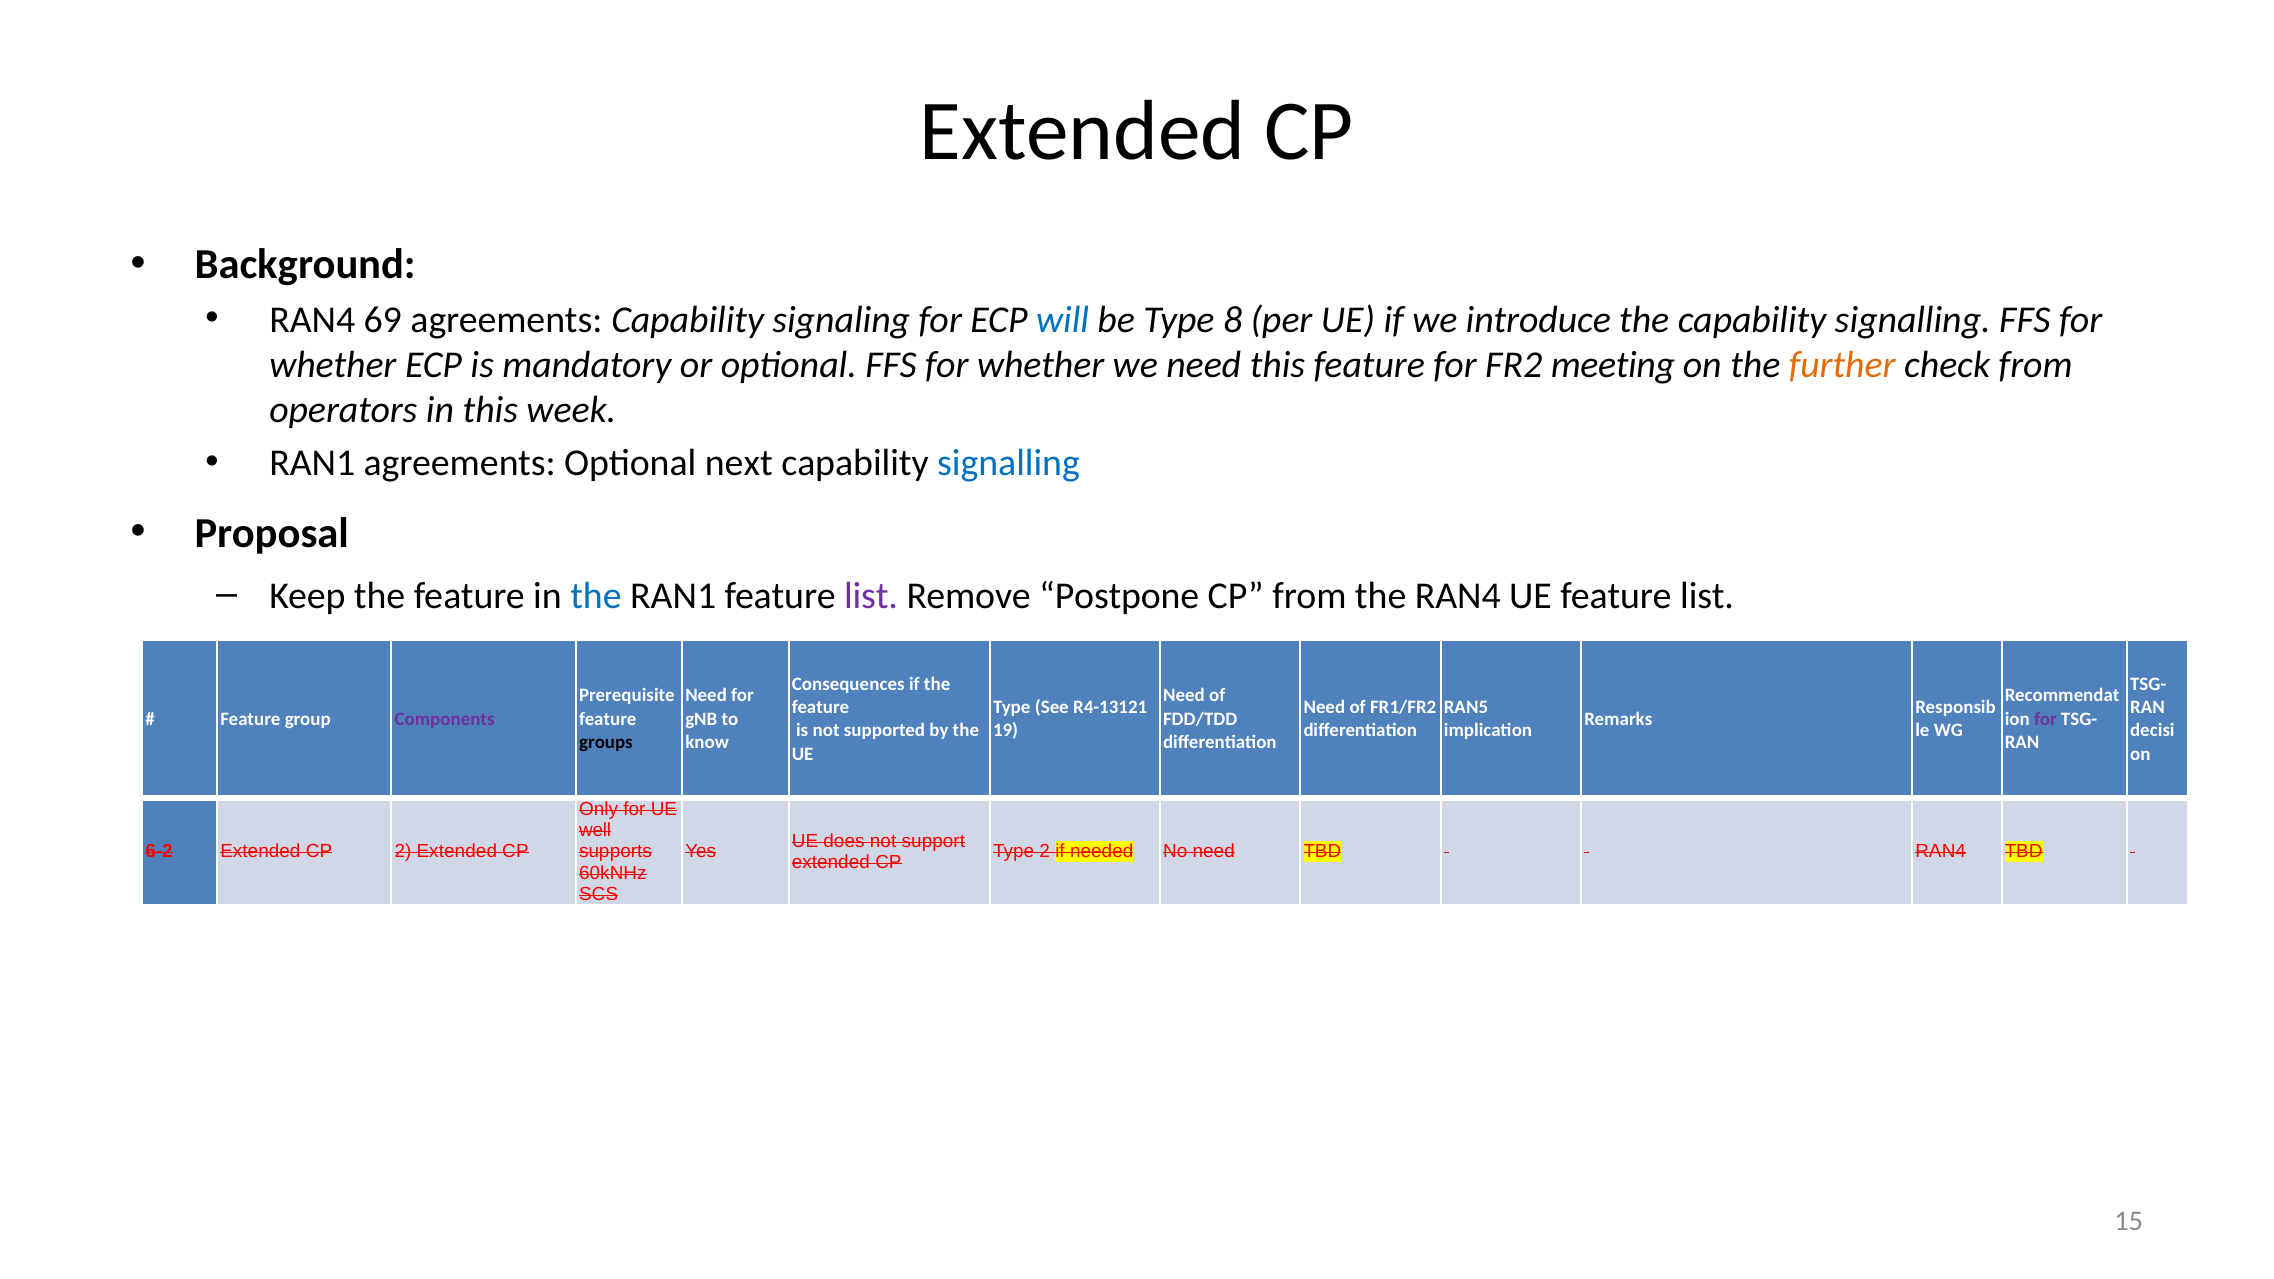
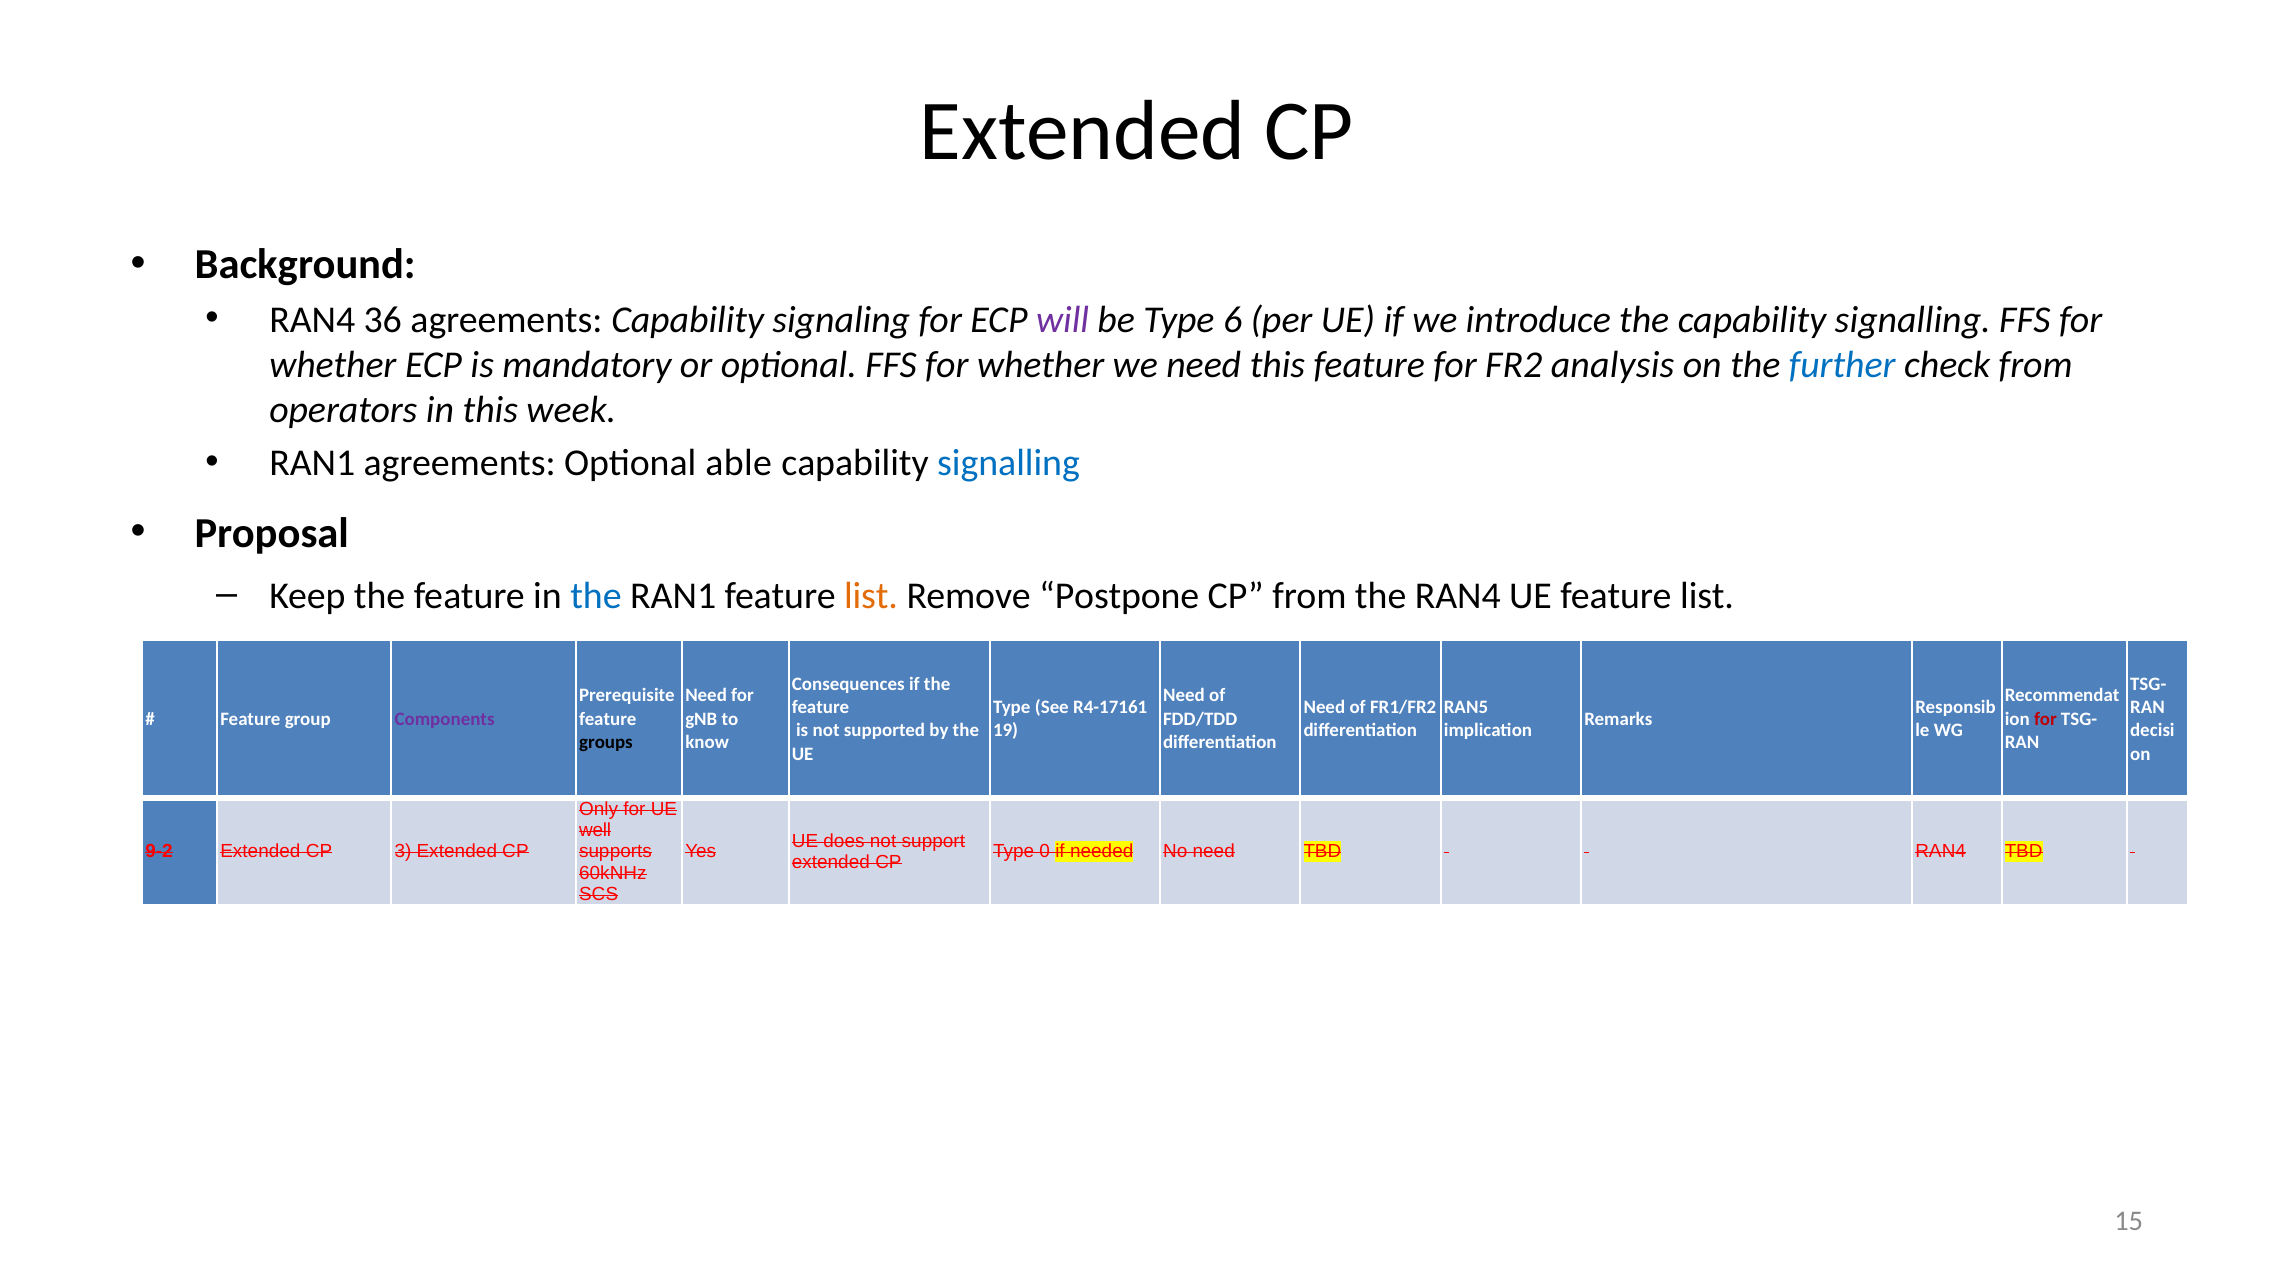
69: 69 -> 36 (383, 320)
will colour: blue -> purple (1063, 320)
8: 8 -> 6 (1233, 320)
meeting: meeting -> analysis (1613, 365)
further colour: orange -> blue (1842, 365)
next: next -> able (739, 463)
list colour: purple -> orange (871, 596)
R4-13121: R4-13121 -> R4-17161 (1110, 707)
for colour: purple -> red (2045, 719)
6-2: 6-2 -> 9-2 (159, 852)
CP 2: 2 -> 3 (403, 852)
Type 2: 2 -> 0 (1045, 852)
